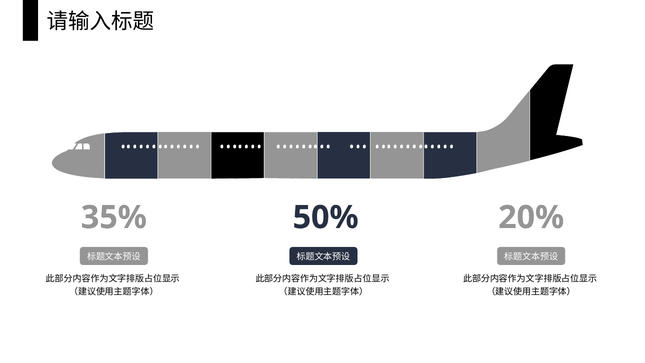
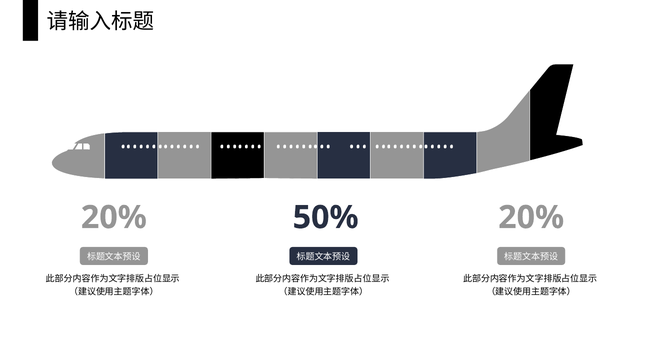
35%: 35% -> 20% (114, 217)
